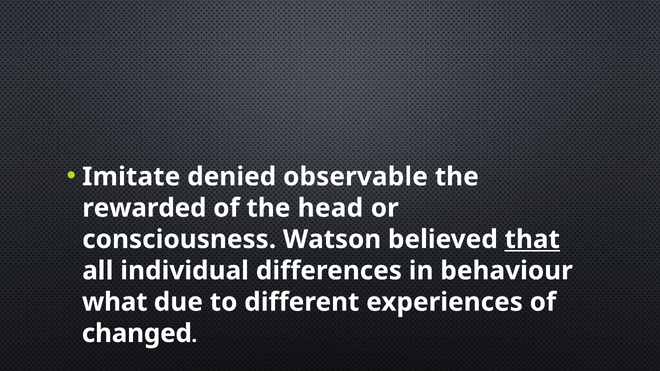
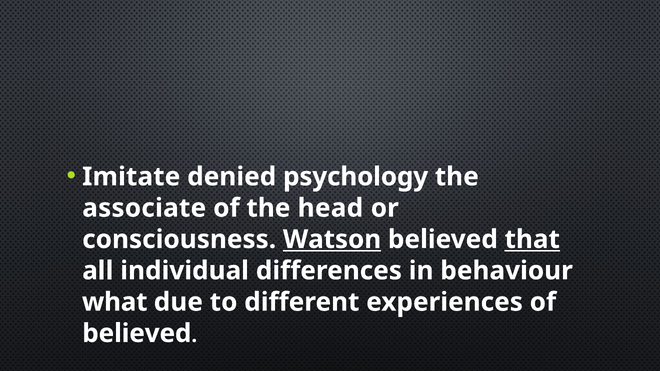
observable: observable -> psychology (356, 177)
rewarded: rewarded -> associate (144, 208)
Watson underline: none -> present (332, 240)
changed: changed -> believed (137, 334)
